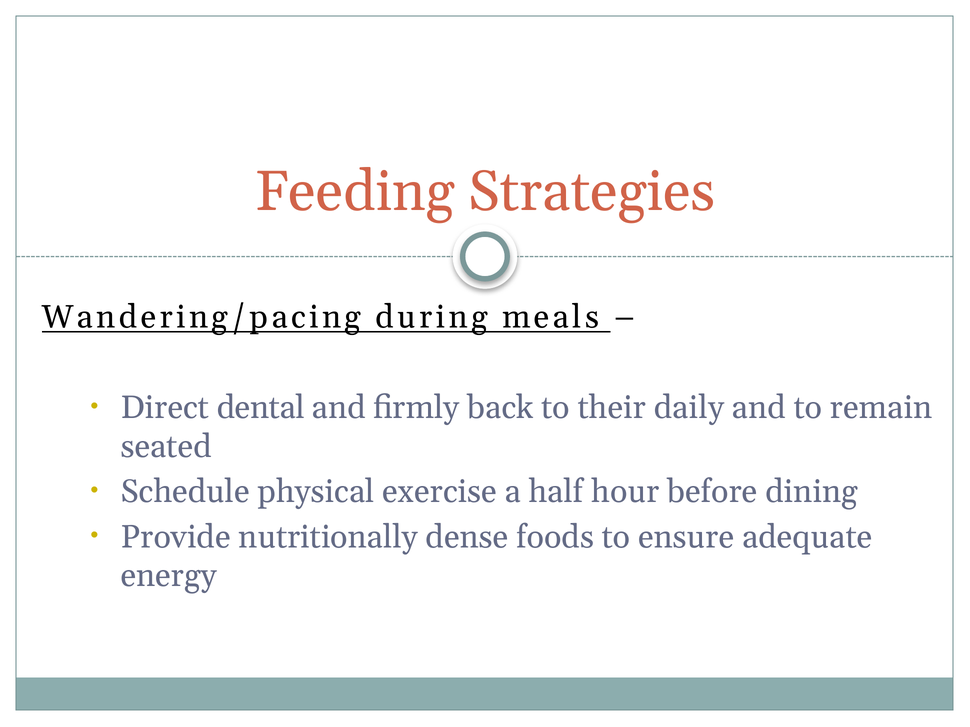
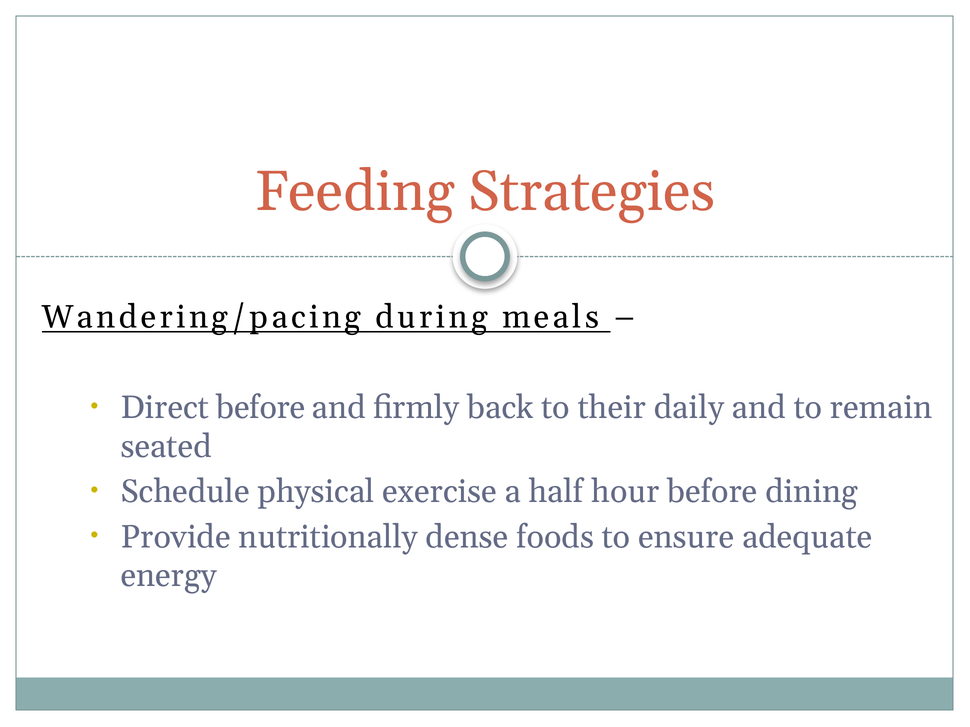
Direct dental: dental -> before (261, 408)
